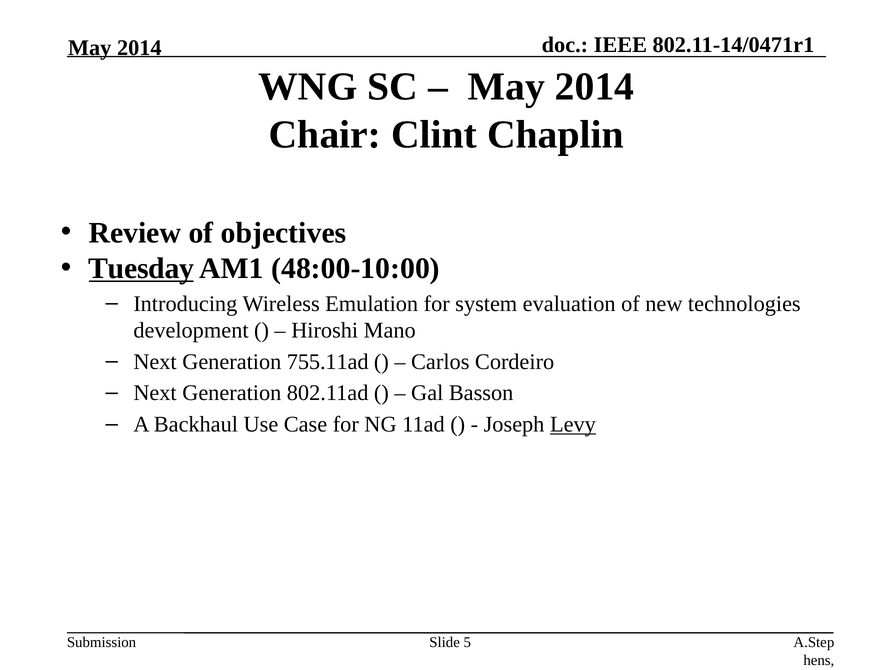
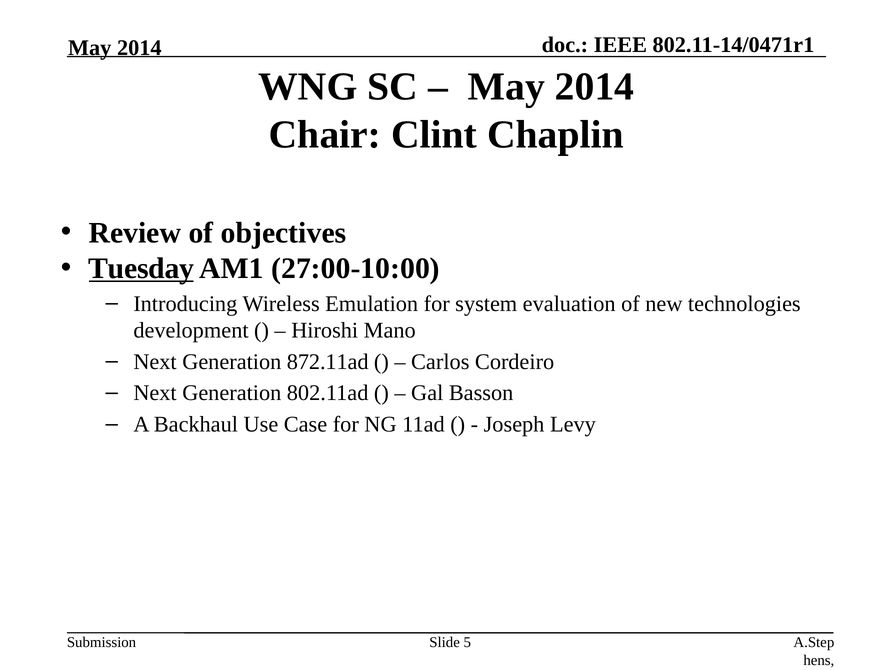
48:00-10:00: 48:00-10:00 -> 27:00-10:00 (356, 268)
755.11ad: 755.11ad -> 872.11ad (328, 362)
Levy underline: present -> none (573, 424)
